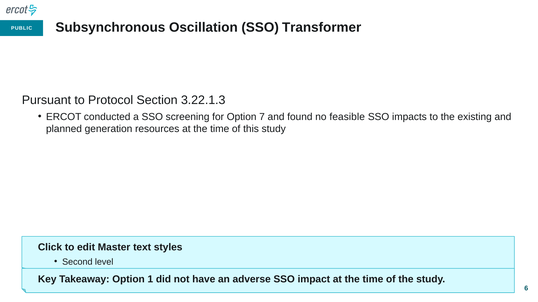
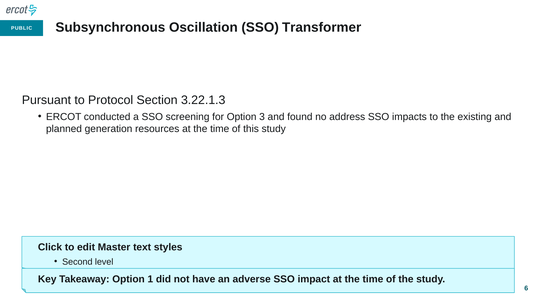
7: 7 -> 3 (262, 117)
feasible: feasible -> address (347, 117)
